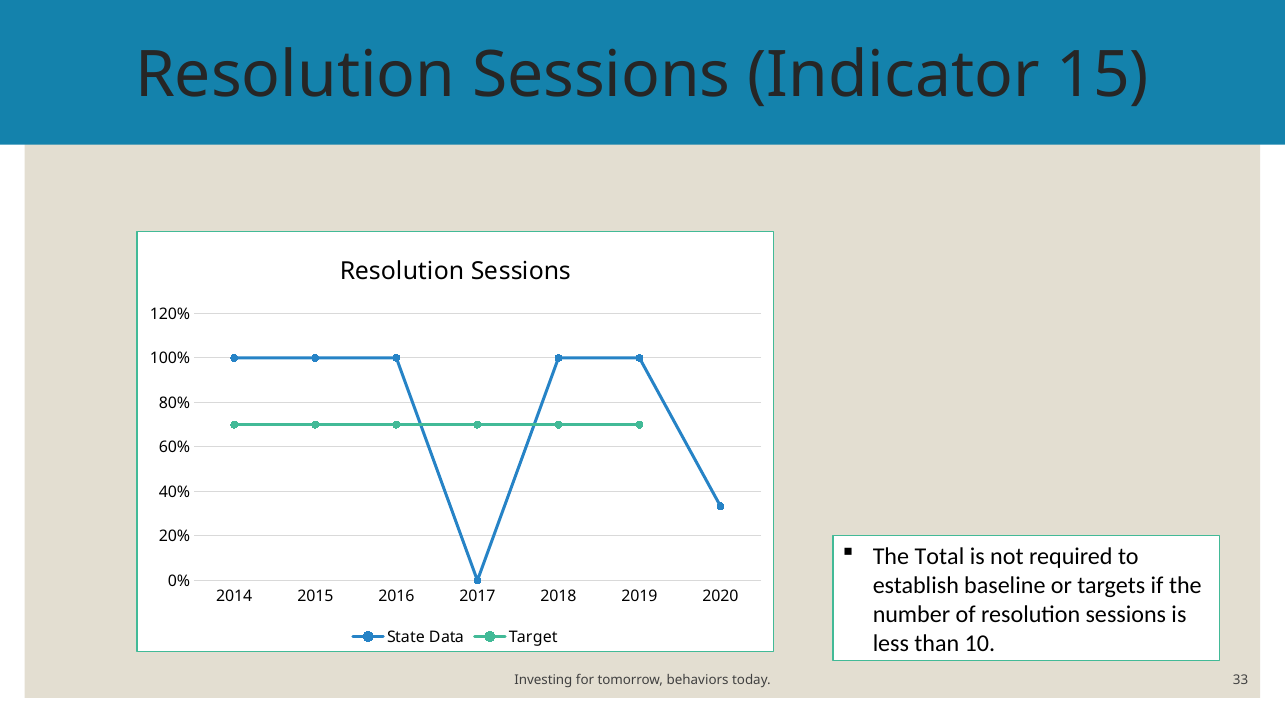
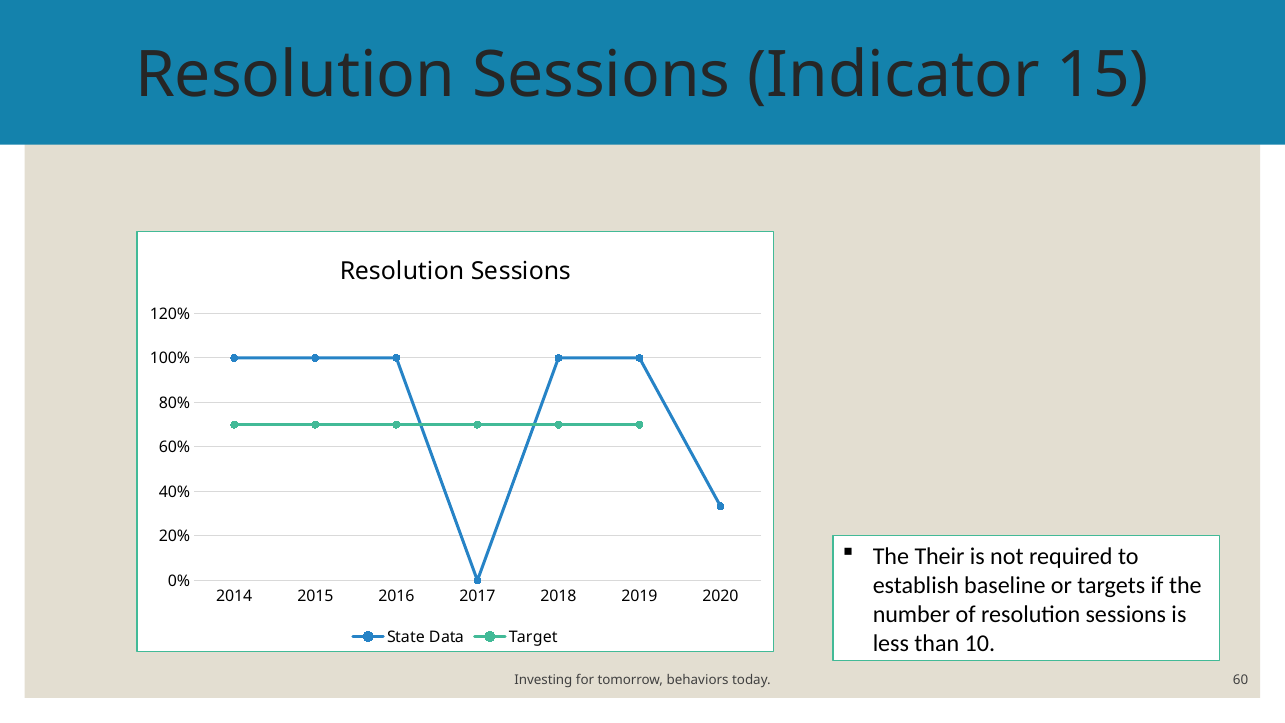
Total: Total -> Their (939, 556)
33: 33 -> 60 (1241, 680)
